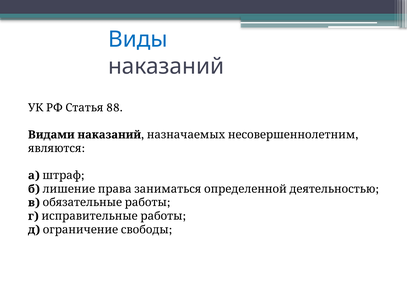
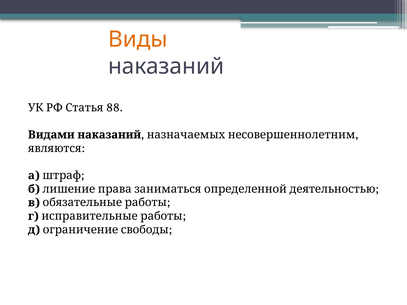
Виды colour: blue -> orange (138, 39)
